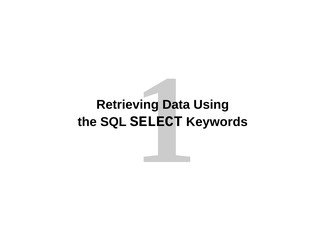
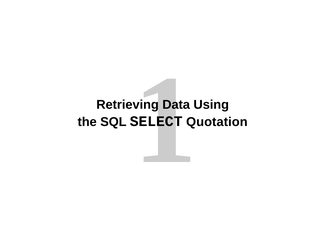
Keywords: Keywords -> Quotation (217, 122)
